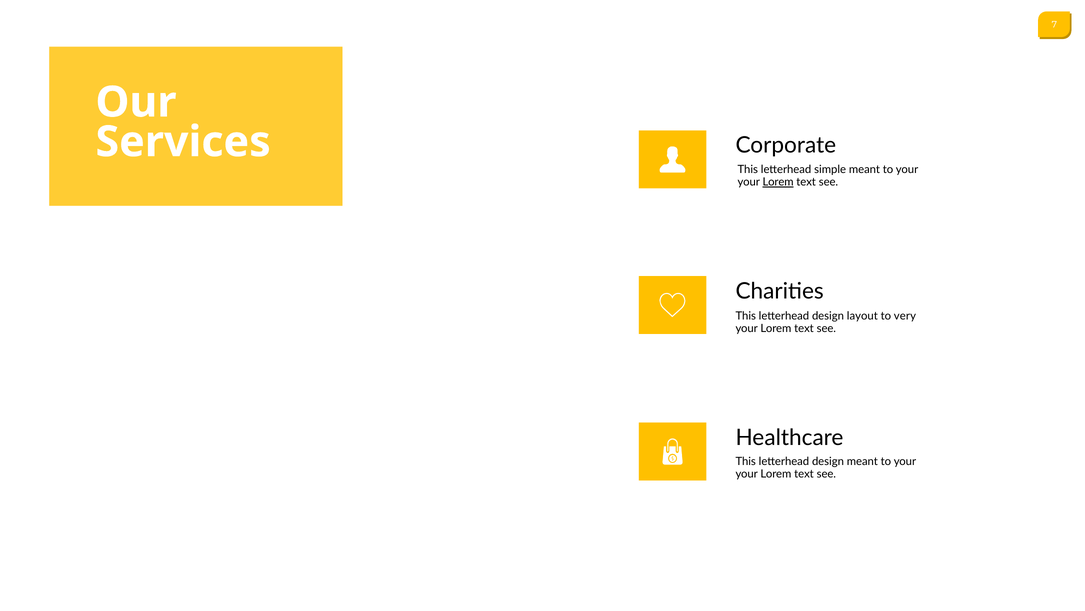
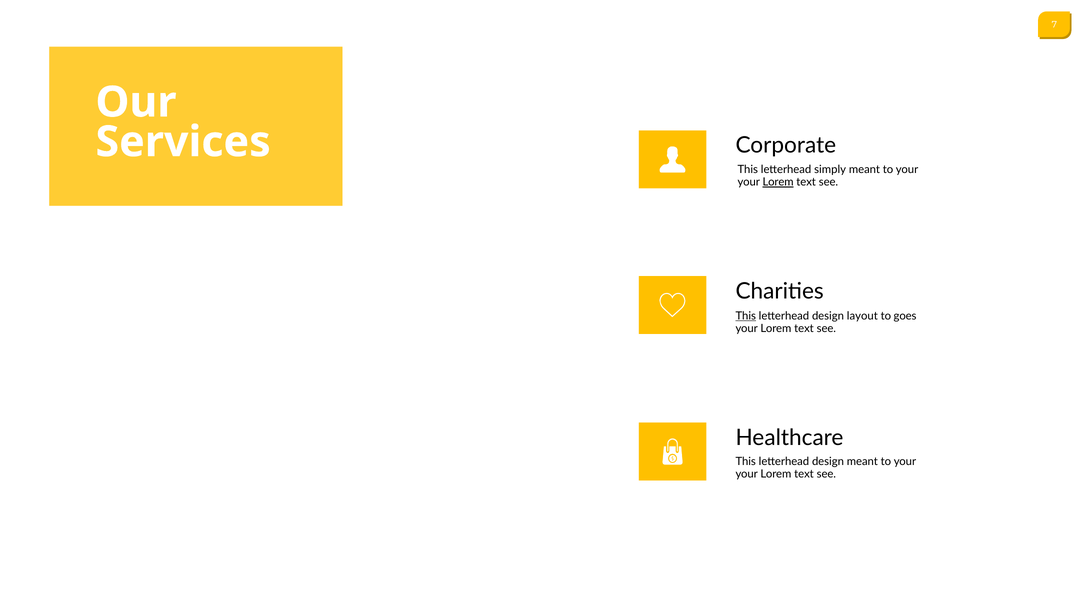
simple: simple -> simply (830, 169)
This underline: none -> present (746, 316)
very: very -> goes (905, 316)
